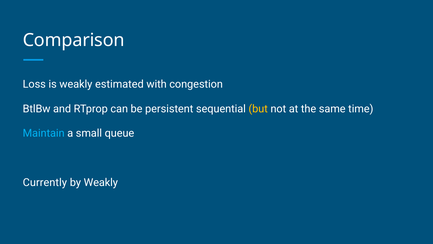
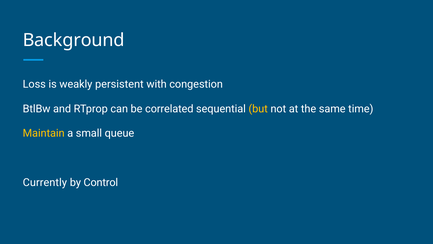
Comparison: Comparison -> Background (74, 40)
estimated: estimated -> persistent (119, 84)
persistent: persistent -> correlated (169, 109)
Maintain colour: light blue -> yellow (44, 133)
by Weakly: Weakly -> Control (101, 182)
